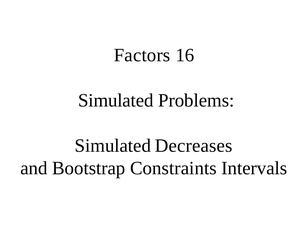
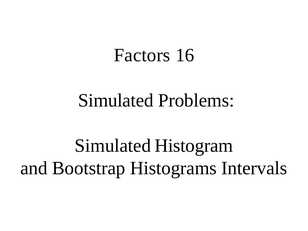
Decreases: Decreases -> Histogram (194, 146)
Constraints: Constraints -> Histograms (173, 168)
